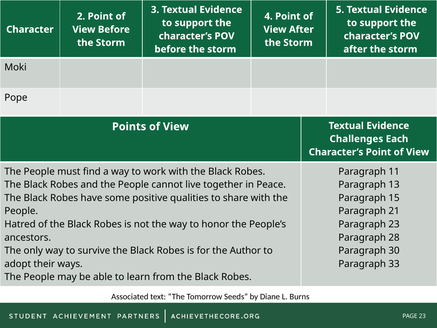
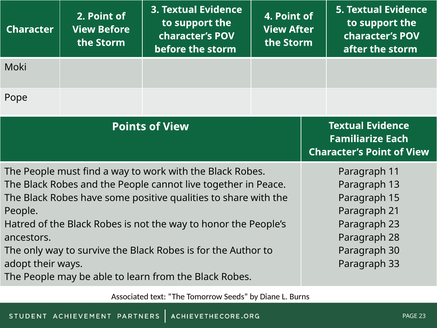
Challenges: Challenges -> Familiarize (356, 139)
